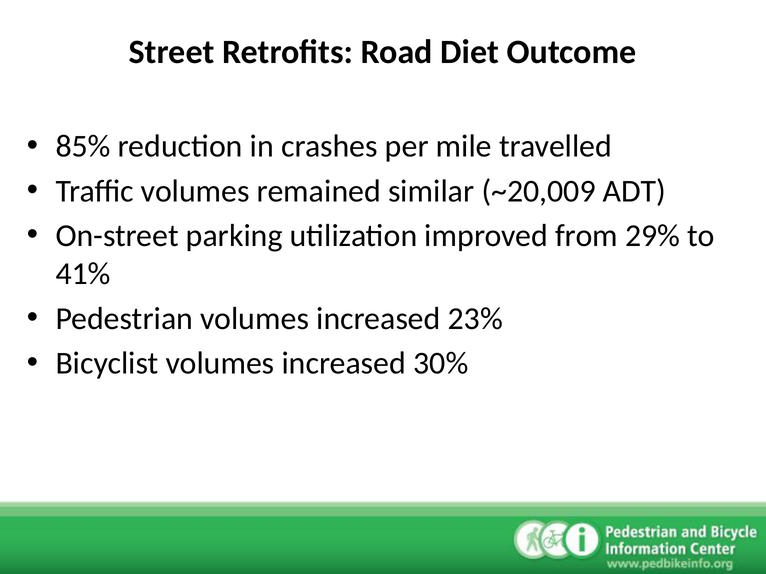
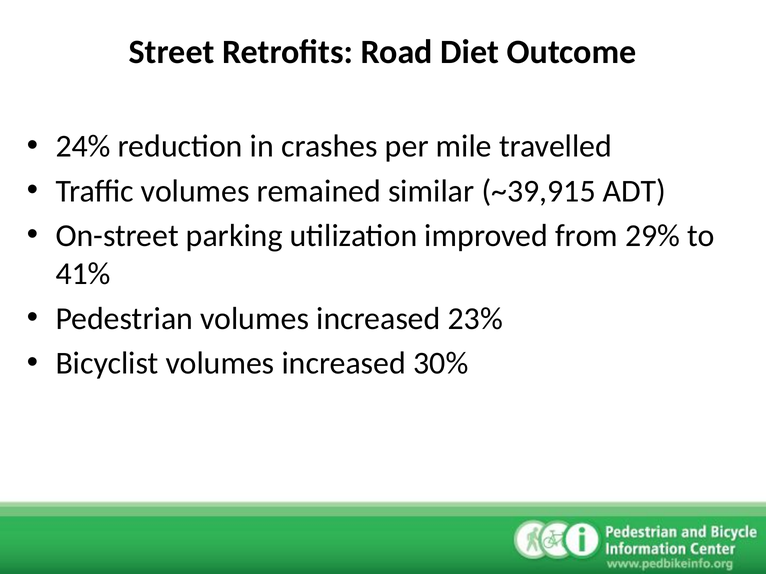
85%: 85% -> 24% (83, 147)
~20,009: ~20,009 -> ~39,915 (539, 191)
